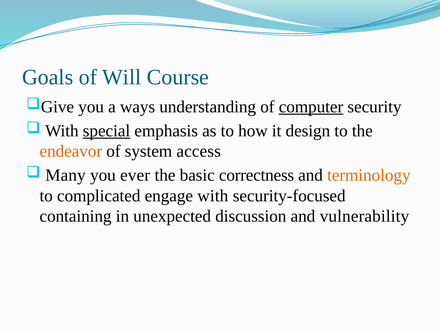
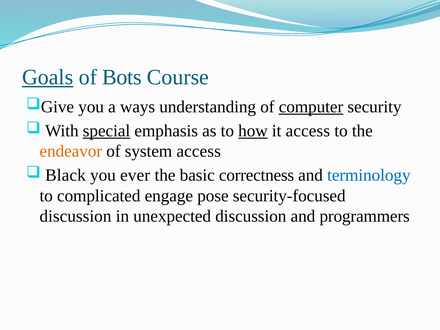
Goals underline: none -> present (48, 77)
Will: Will -> Bots (122, 77)
how underline: none -> present (253, 131)
it design: design -> access (308, 131)
Many: Many -> Black (65, 175)
terminology colour: orange -> blue (369, 175)
engage with: with -> pose (213, 196)
containing: containing -> discussion (75, 216)
vulnerability: vulnerability -> programmers (365, 216)
